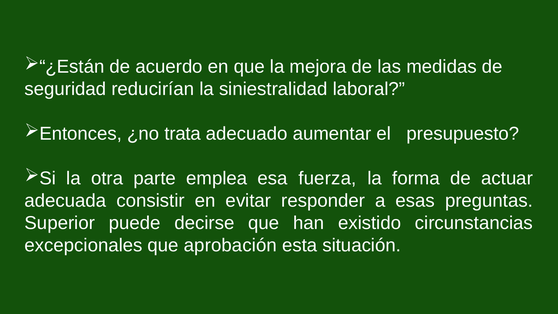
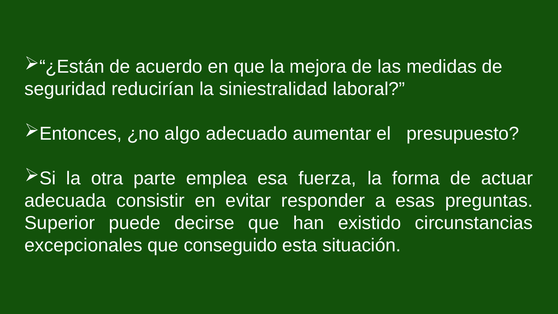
trata: trata -> algo (182, 134)
aprobación: aprobación -> conseguido (230, 245)
